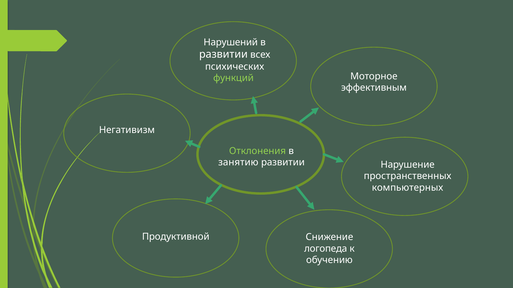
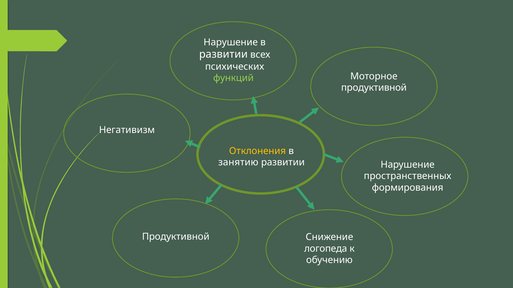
Нарушений: Нарушений -> Нарушение (231, 42)
эффективным: эффективным -> продуктивной (374, 88)
Отклонения colour: light green -> yellow (257, 151)
компьютерных: компьютерных -> формирования (408, 188)
